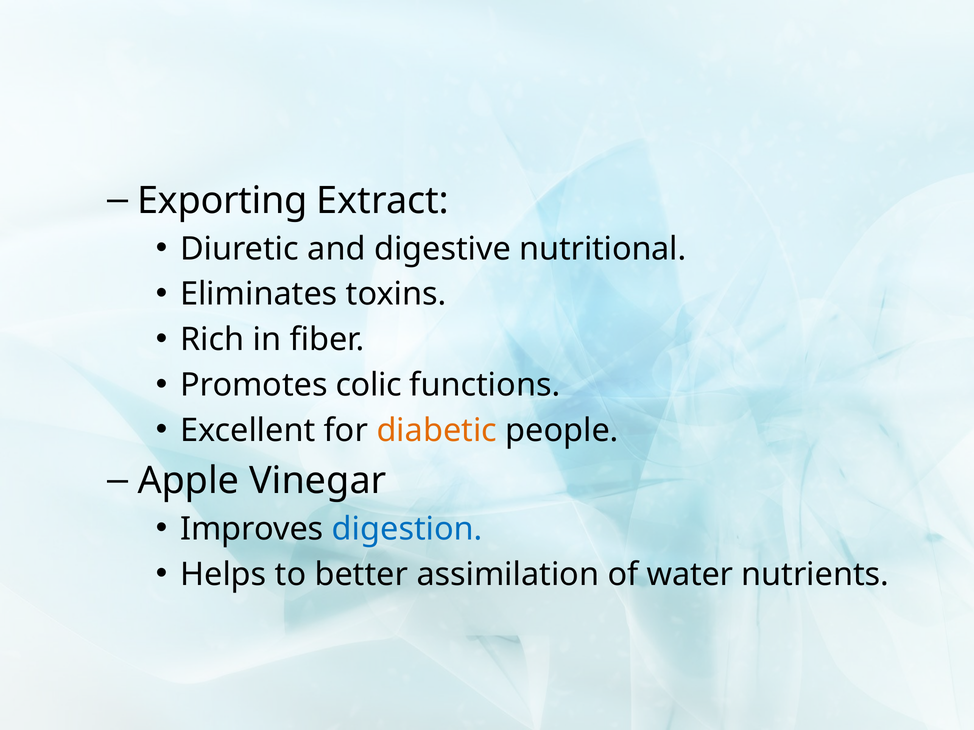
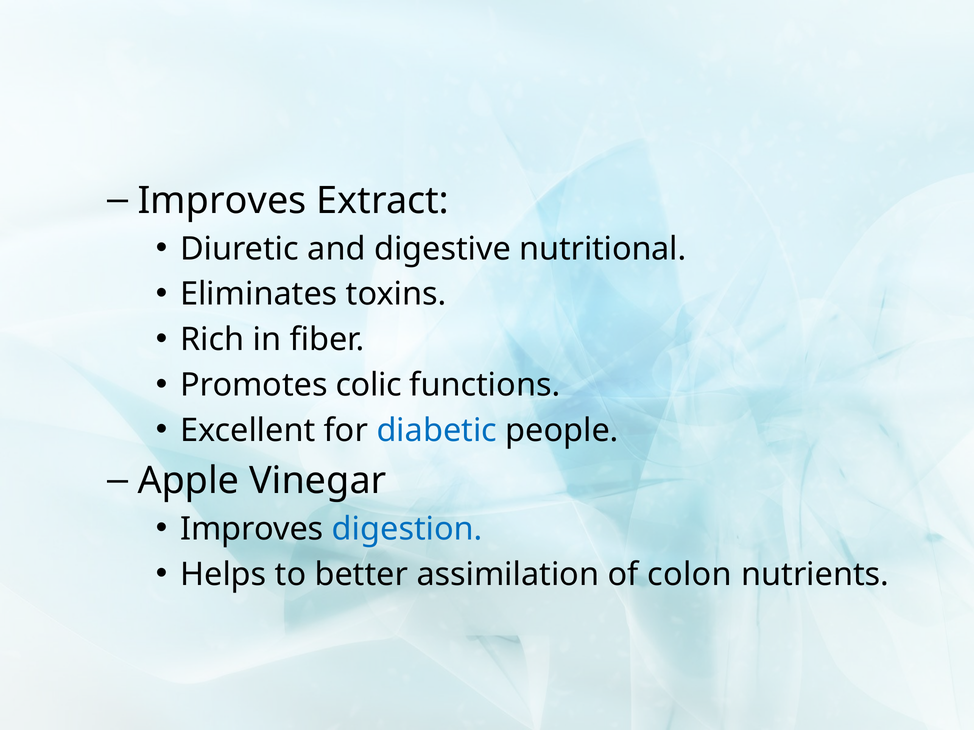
Exporting: Exporting -> Improves (222, 201)
diabetic colour: orange -> blue (437, 431)
water: water -> colon (690, 575)
